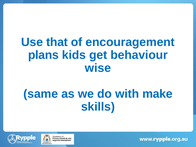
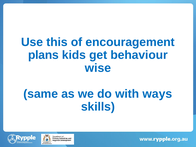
that: that -> this (57, 42)
make: make -> ways (157, 94)
